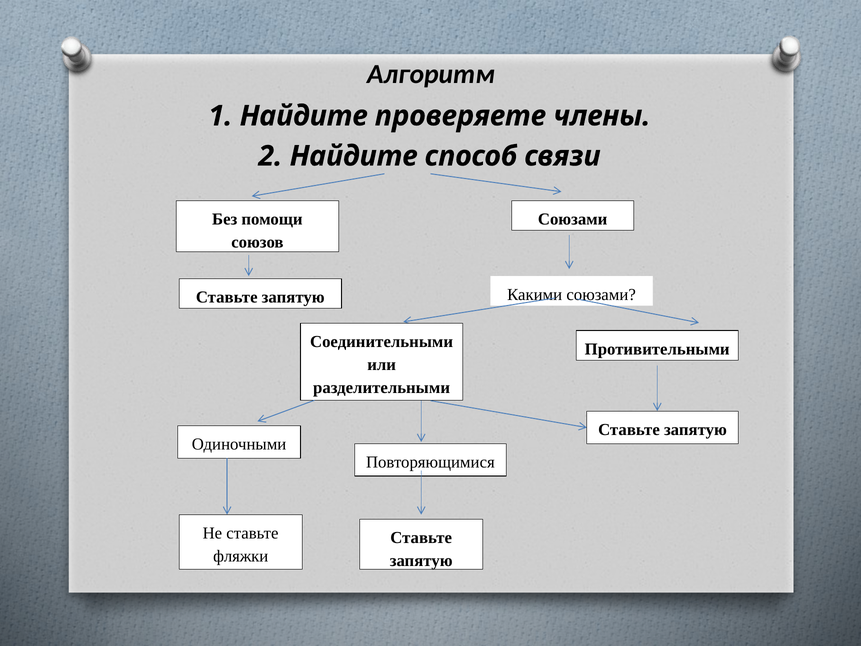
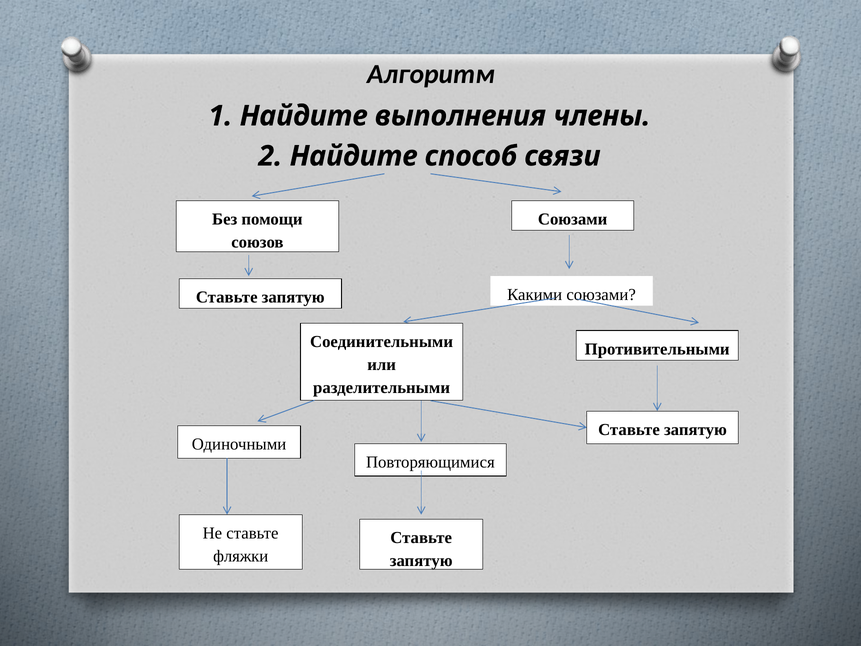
проверяете: проверяете -> выполнения (460, 116)
